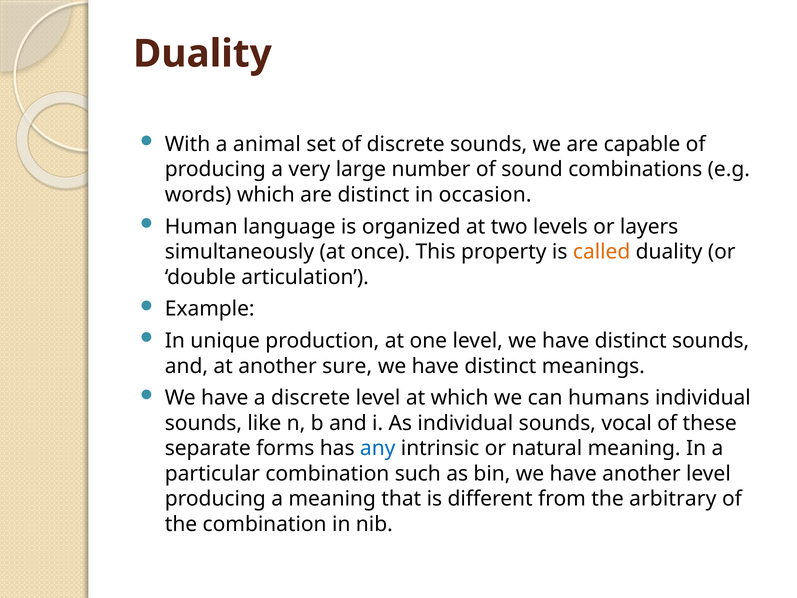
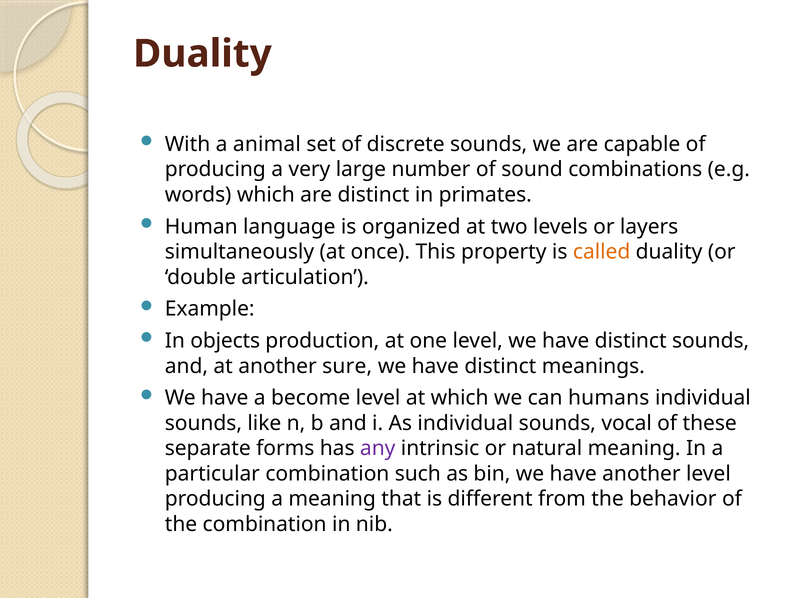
occasion: occasion -> primates (485, 195)
unique: unique -> objects (225, 341)
a discrete: discrete -> become (311, 398)
any colour: blue -> purple (378, 448)
arbitrary: arbitrary -> behavior (673, 499)
